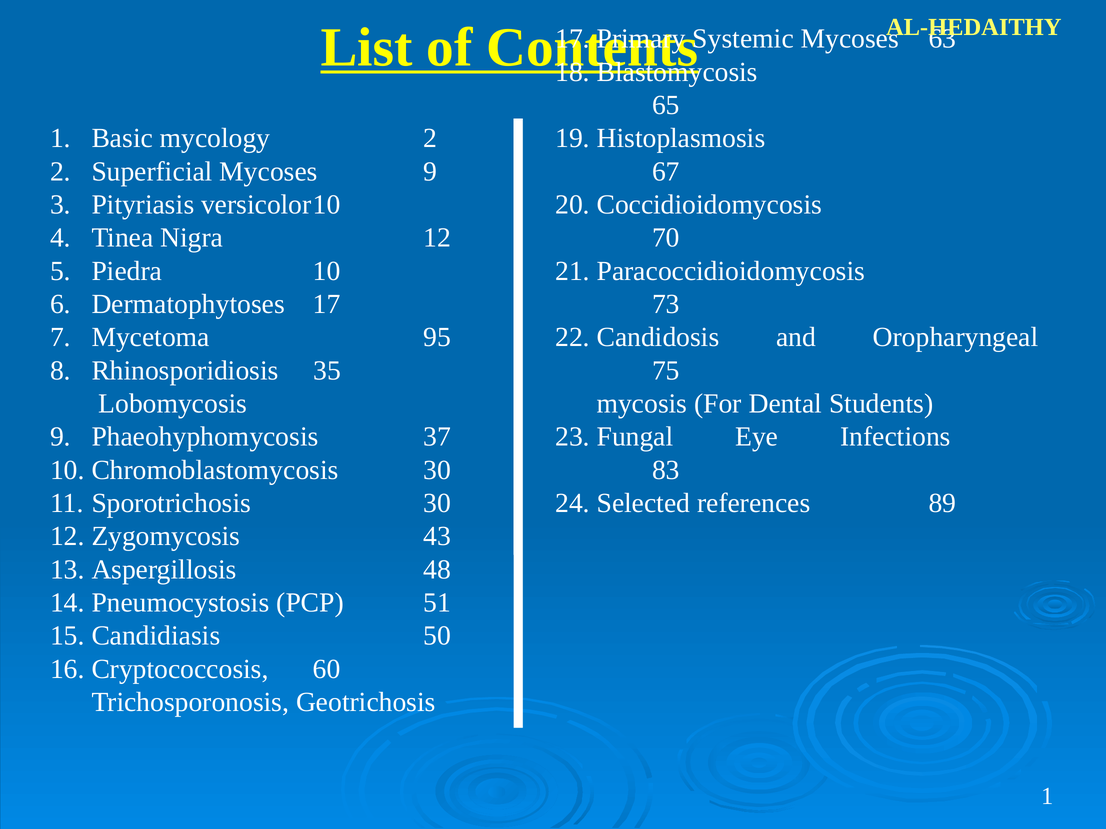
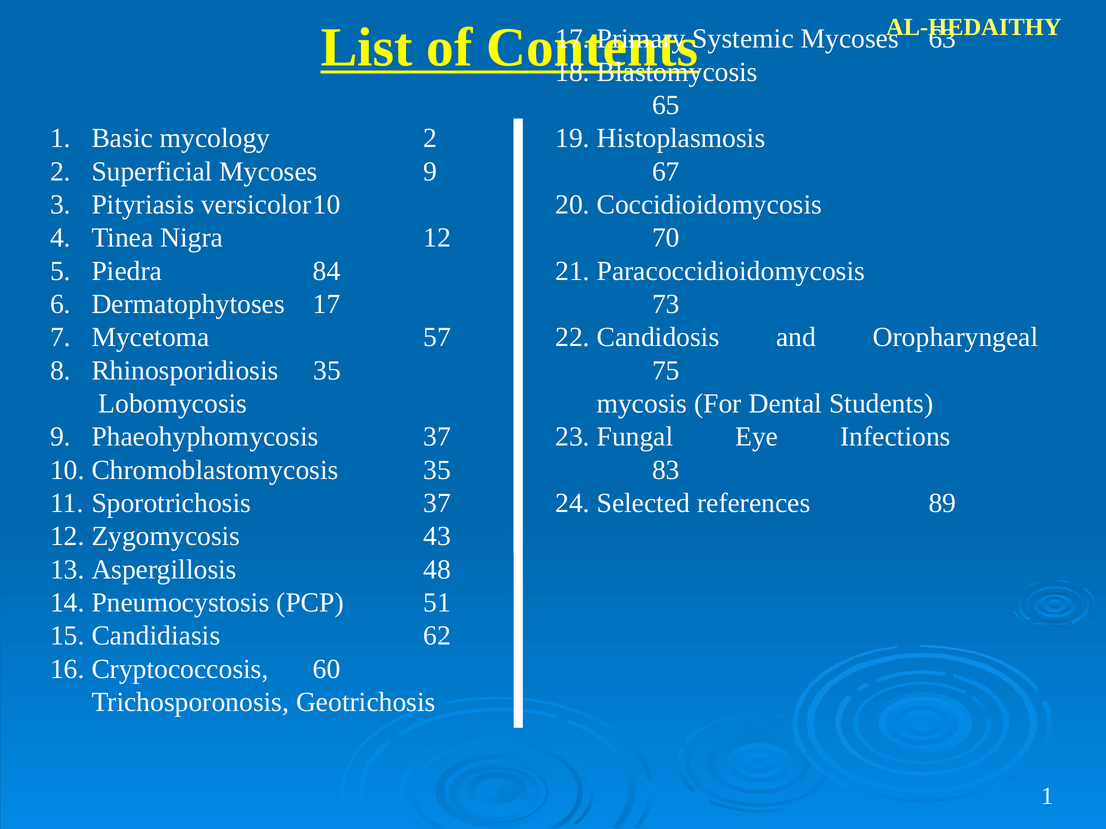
Piedra 10: 10 -> 84 (327, 271)
95: 95 -> 57 (437, 338)
Chromoblastomycosis 30: 30 -> 35 (437, 470)
Sporotrichosis 30: 30 -> 37 (437, 503)
50: 50 -> 62 (437, 636)
